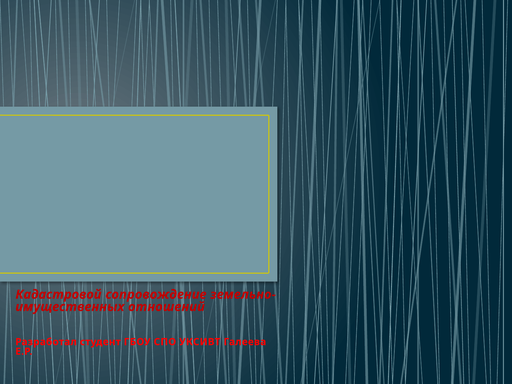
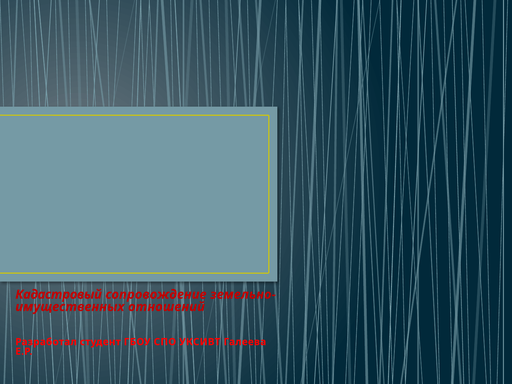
Кадастровой: Кадастровой -> Кадастровый (59, 295)
